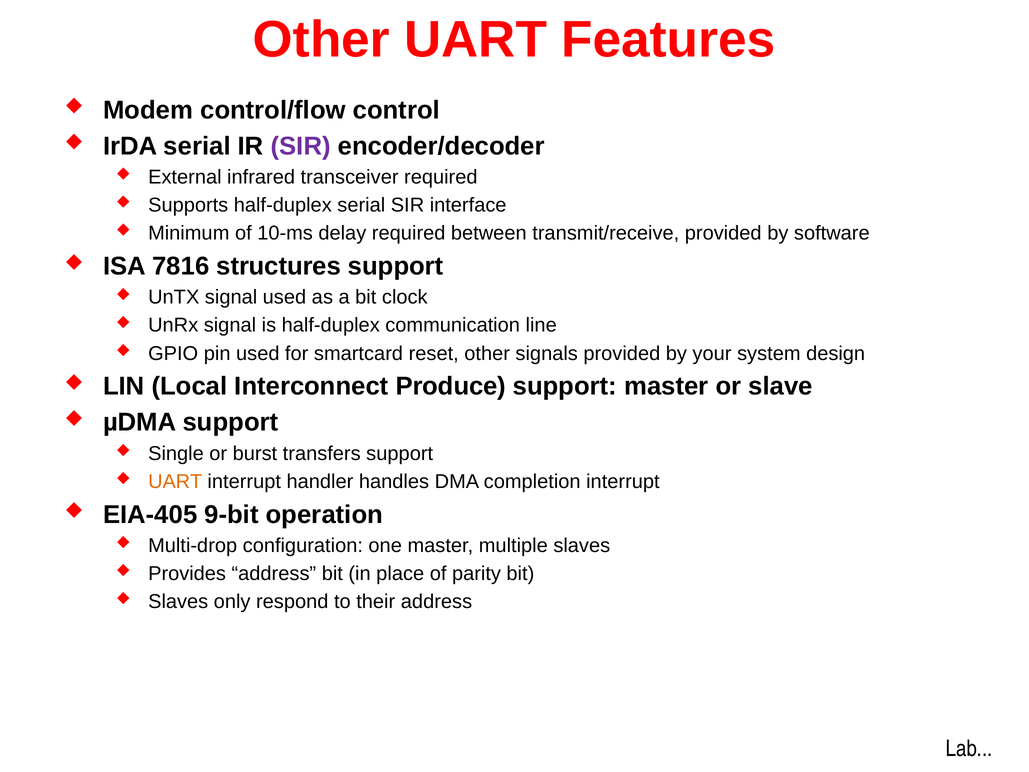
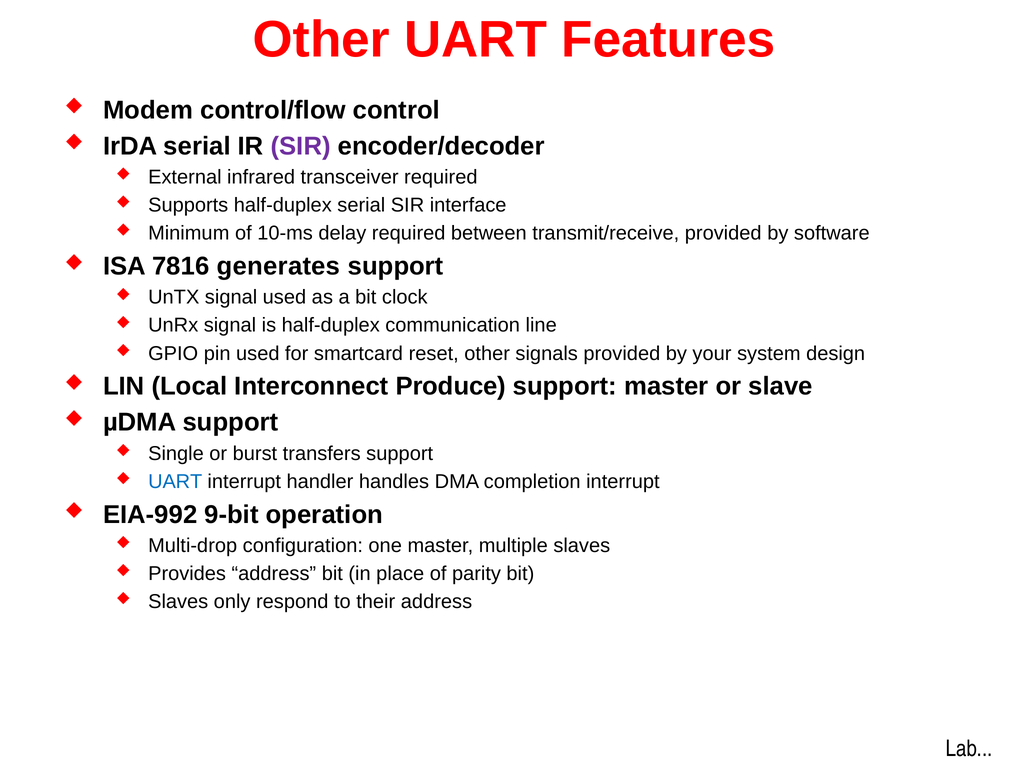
structures: structures -> generates (278, 266)
UART colour: orange -> blue (175, 481)
EIA-405: EIA-405 -> EIA-992 (150, 514)
